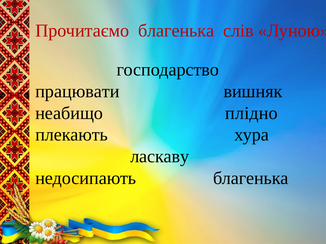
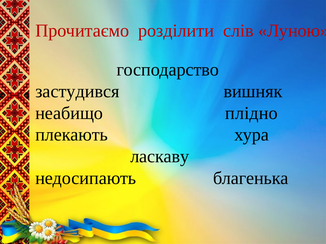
Прочитаємо благенька: благенька -> розділити (176, 31)
працювати: працювати -> застудився (77, 92)
